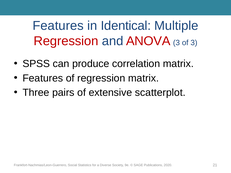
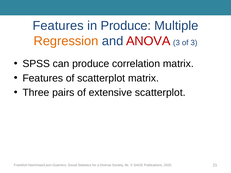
in Identical: Identical -> Produce (126, 26)
Regression colour: red -> orange (66, 41)
of regression: regression -> scatterplot (101, 78)
